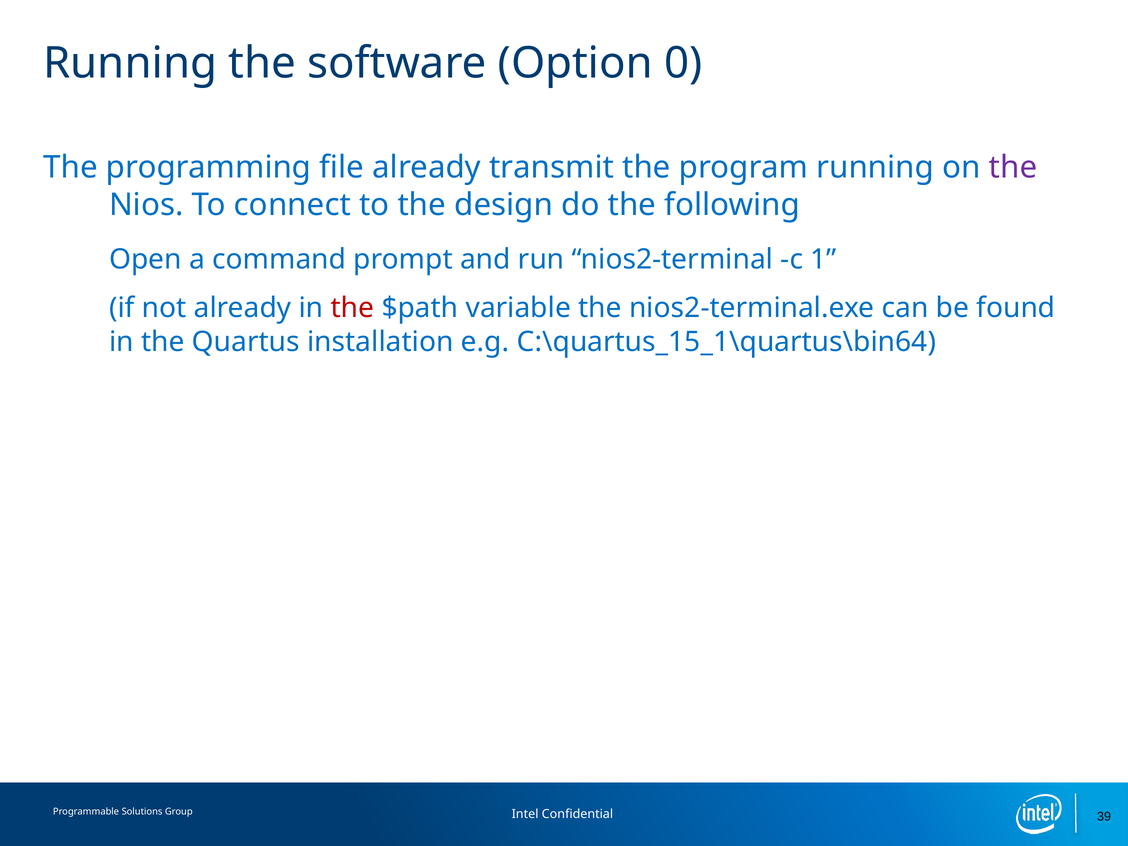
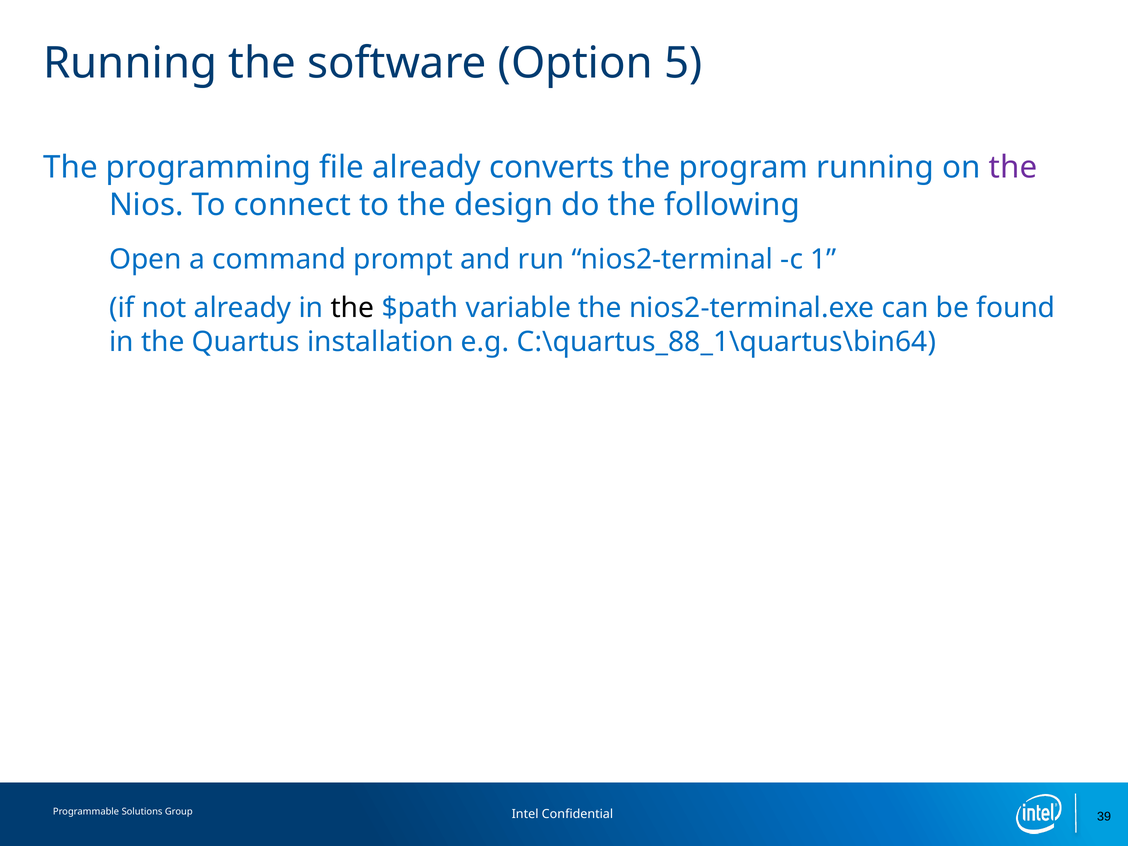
0: 0 -> 5 (683, 63)
transmit: transmit -> converts (552, 167)
the colour: red -> black (352, 308)
C:\quartus_15_1\quartus\bin64: C:\quartus_15_1\quartus\bin64 -> C:\quartus_88_1\quartus\bin64 (726, 342)
